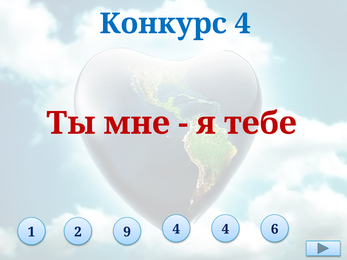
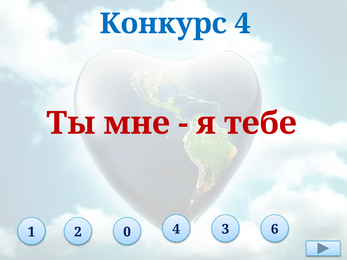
9: 9 -> 0 (127, 232)
4 4: 4 -> 3 (225, 229)
